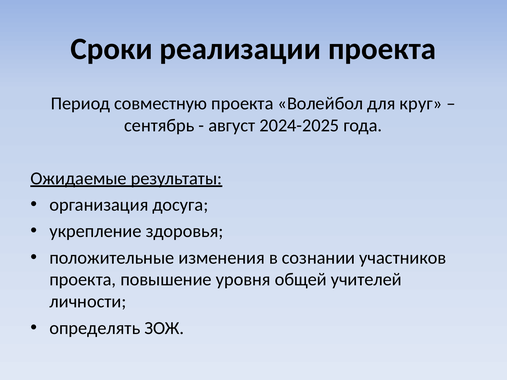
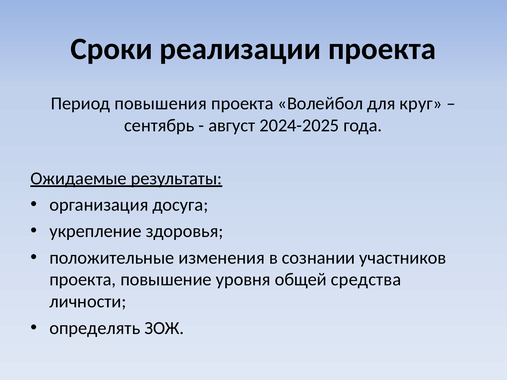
совместную: совместную -> повышения (161, 104)
учителей: учителей -> средства (366, 280)
